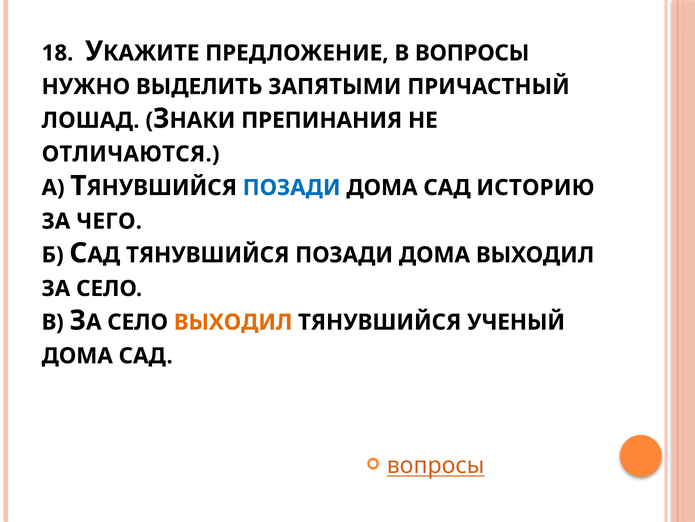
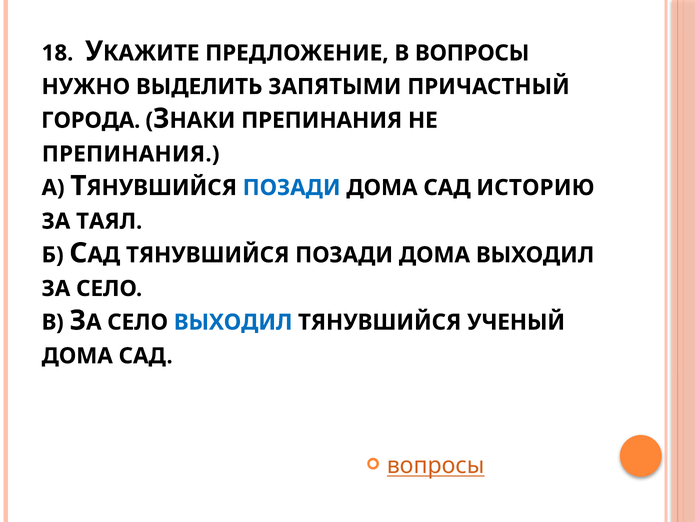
ЛОШАД: ЛОШАД -> ГОРОДА (91, 120)
ОТЛИЧАЮТСЯ: ОТЛИЧАЮТСЯ -> ПРЕПИНАНИЯ (131, 154)
ЧЕГО: ЧЕГО -> ТАЯЛ (109, 221)
ВЫХОДИЛ colour: orange -> blue (233, 322)
